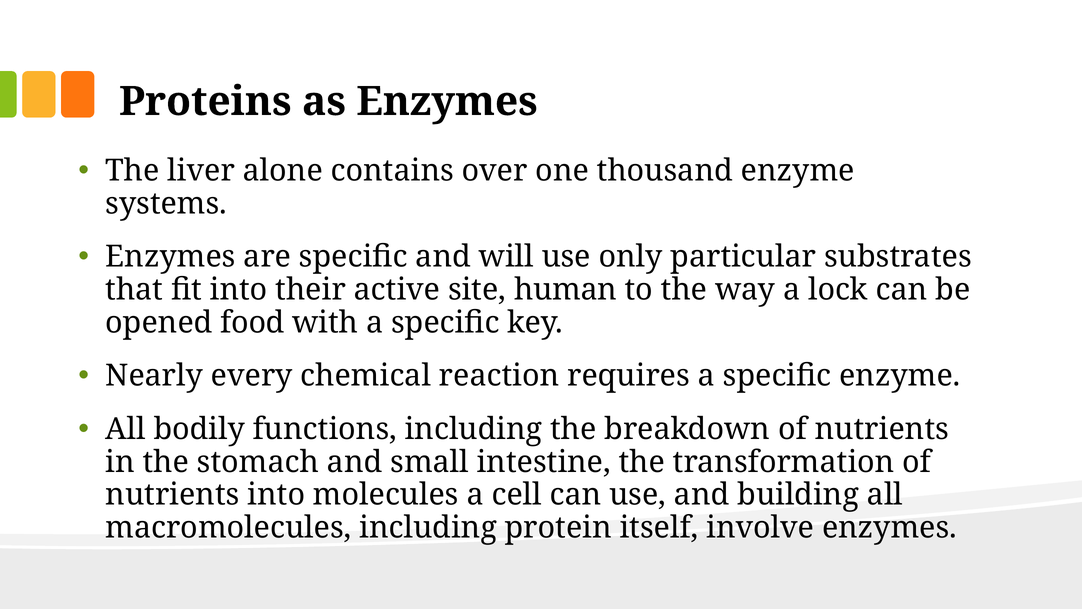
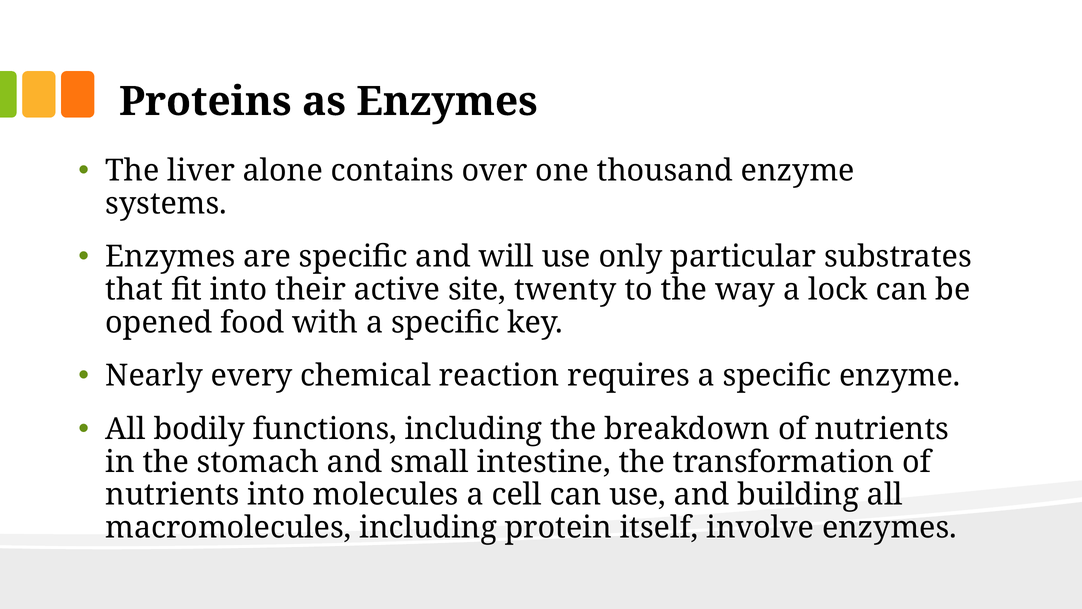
human: human -> twenty (565, 290)
